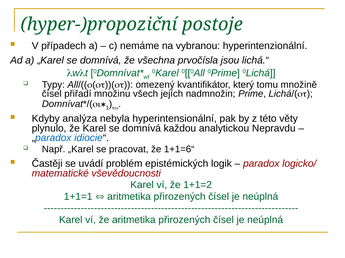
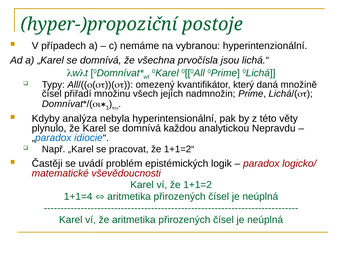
tomu: tomu -> daná (267, 85)
1+1=6“: 1+1=6“ -> 1+1=2“ (179, 150)
1+1=1: 1+1=1 -> 1+1=4 (78, 197)
